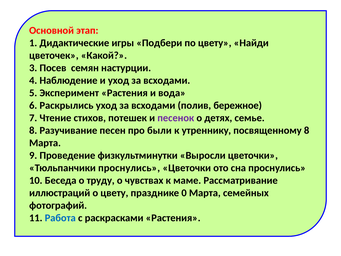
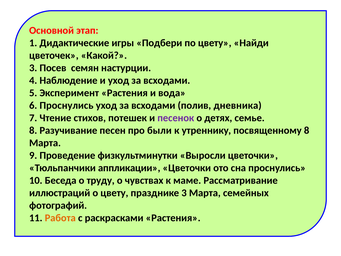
6 Раскрылись: Раскрылись -> Проснулись (66, 105)
бережное: бережное -> дневника (238, 105)
Тюльпанчики проснулись: проснулись -> аппликации (129, 168)
празднике 0: 0 -> 3 (184, 193)
Работа colour: blue -> orange (60, 218)
